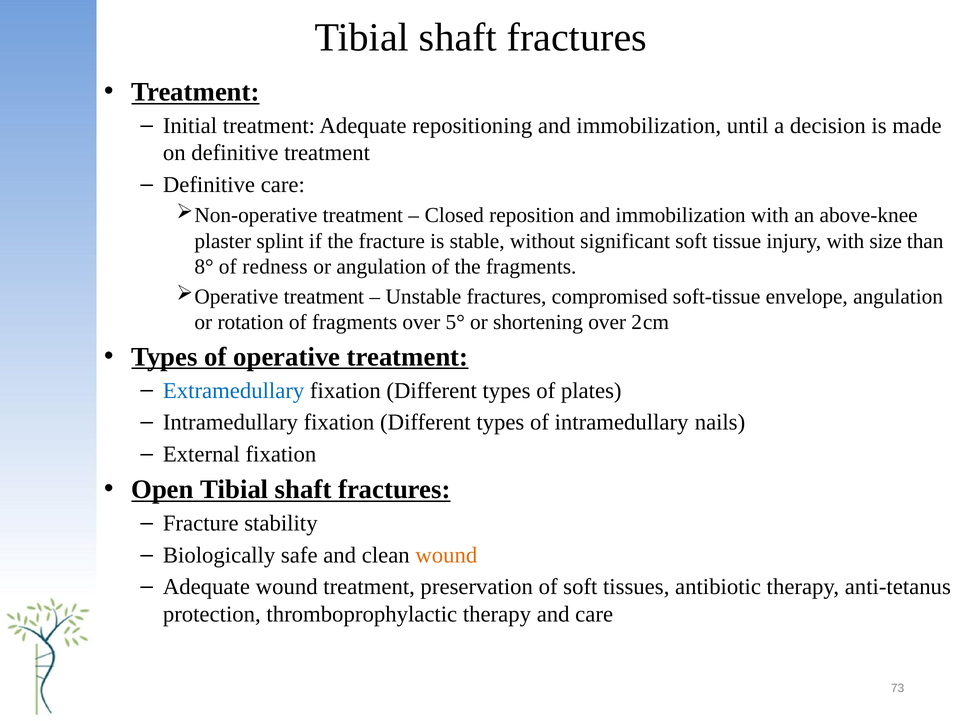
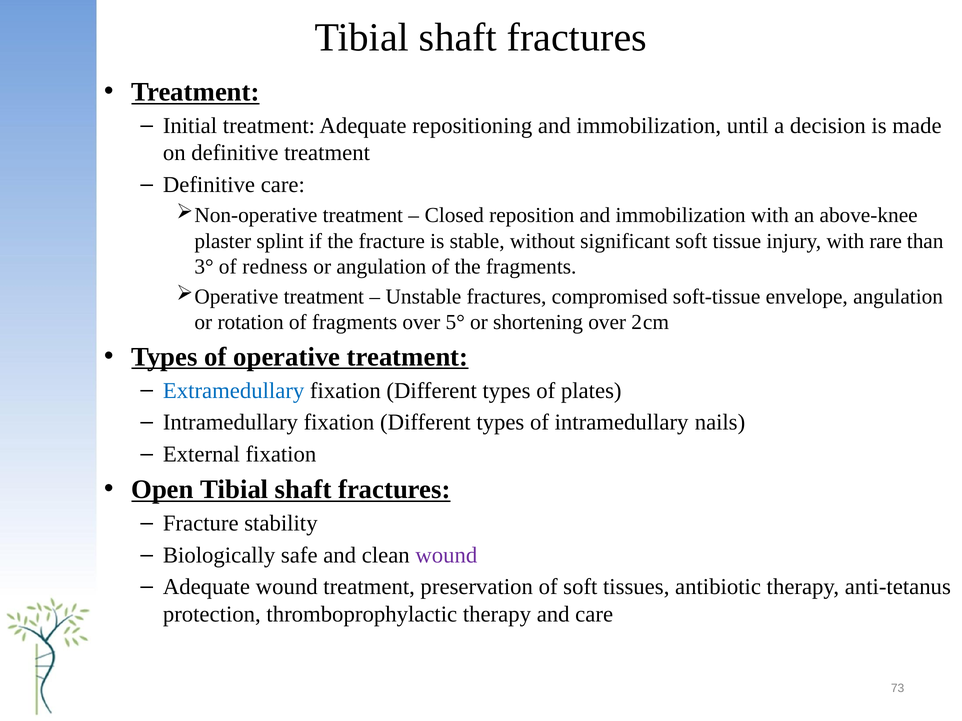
size: size -> rare (886, 241)
8°: 8° -> 3° (204, 267)
wound colour: orange -> purple (446, 556)
